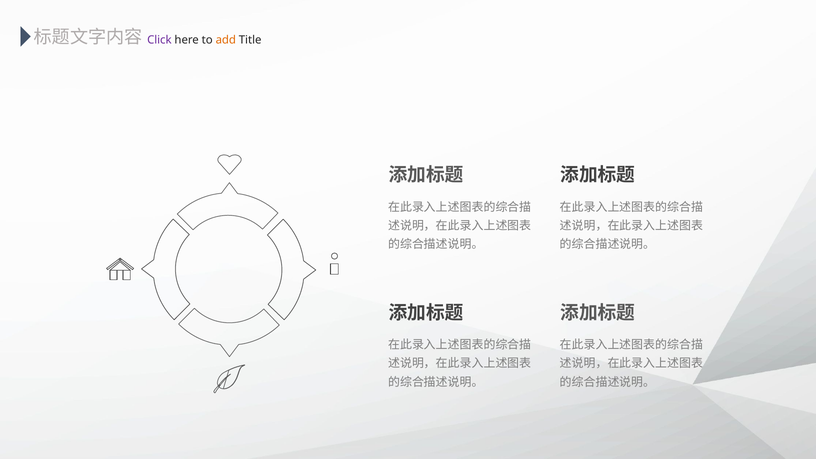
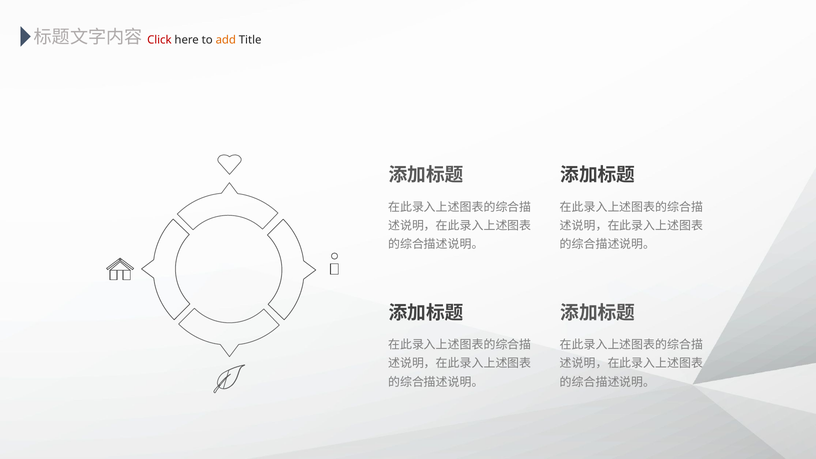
Click colour: purple -> red (159, 40)
